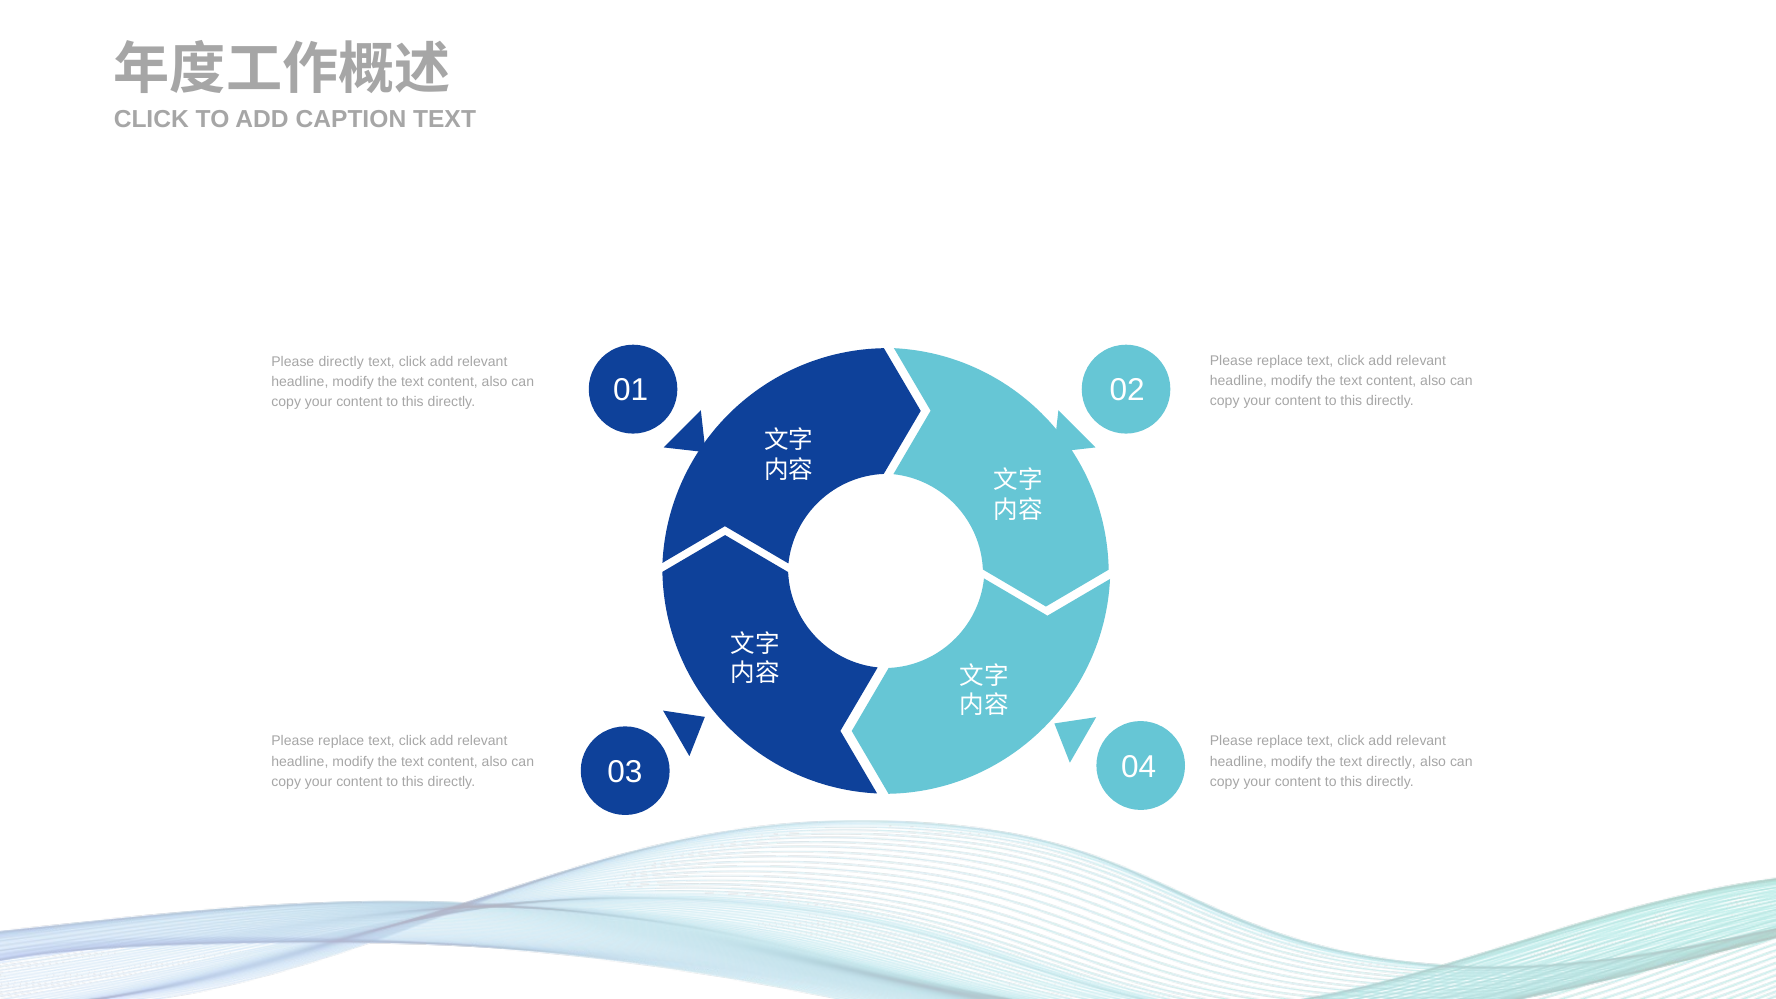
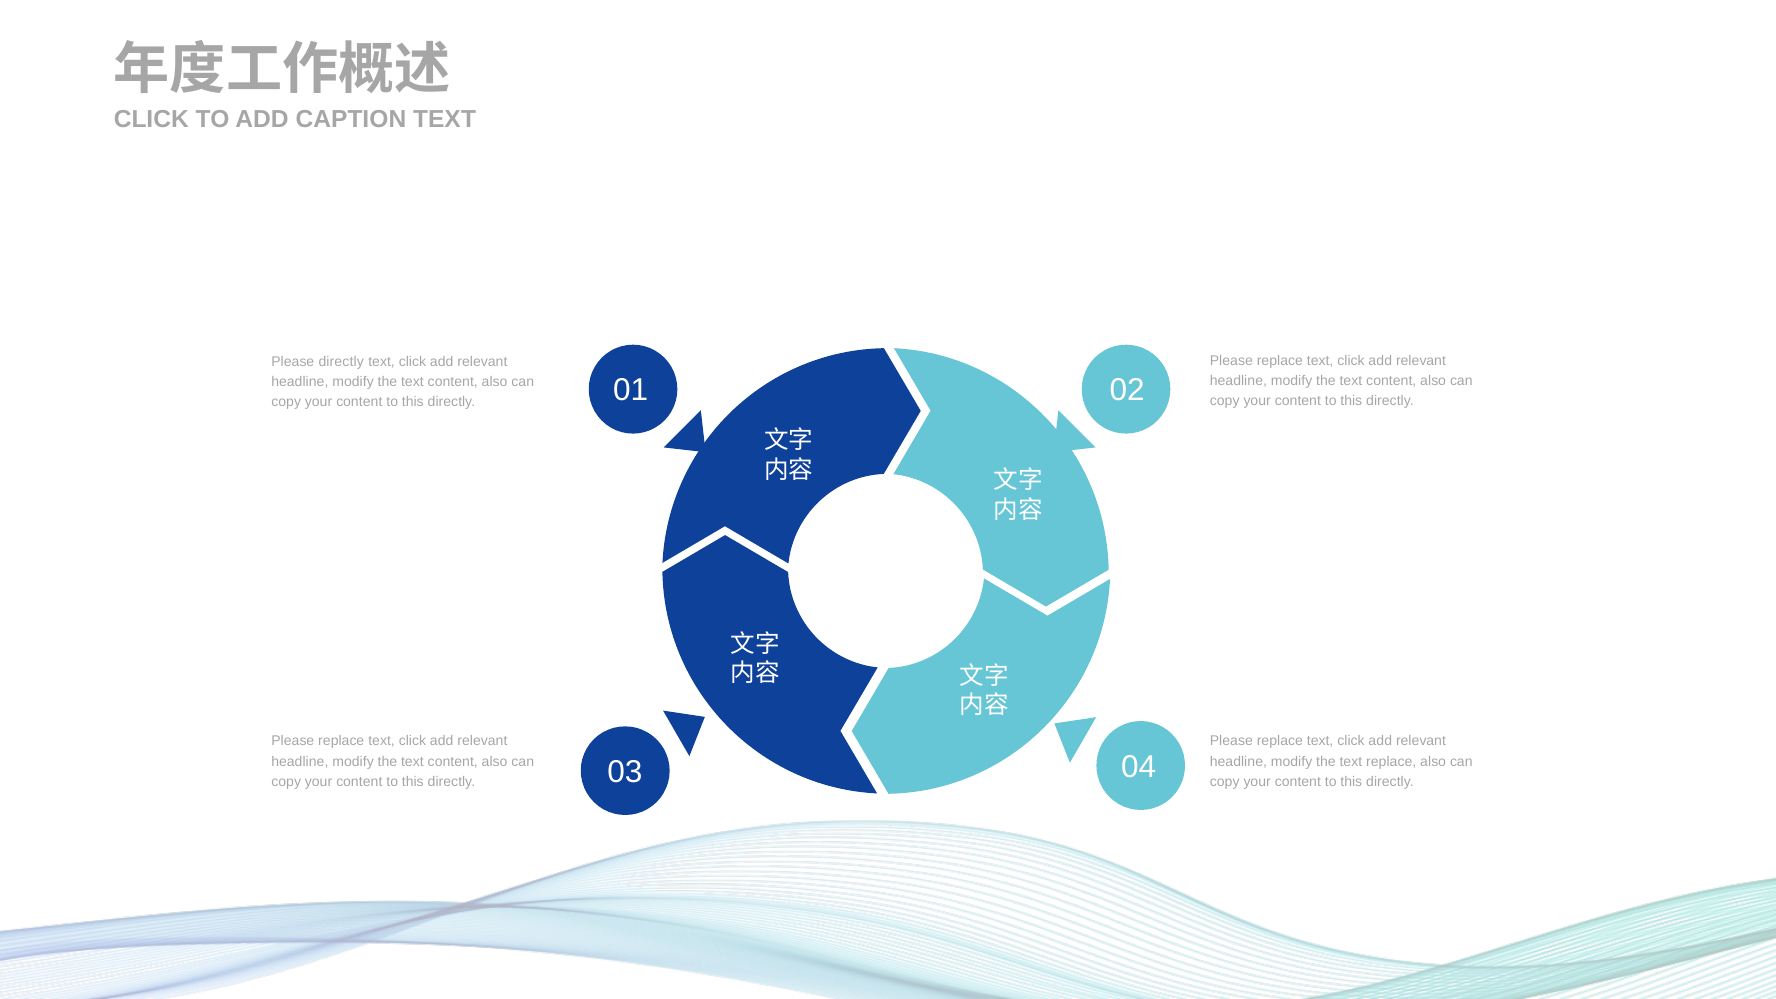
text directly: directly -> replace (1391, 761)
